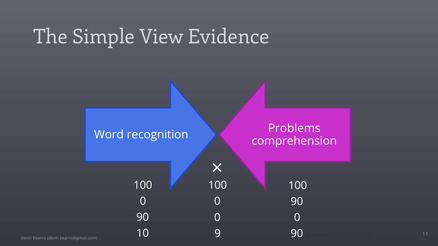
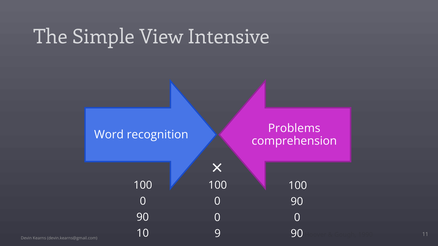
Evidence: Evidence -> Intensive (229, 37)
